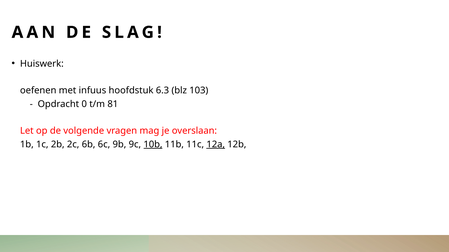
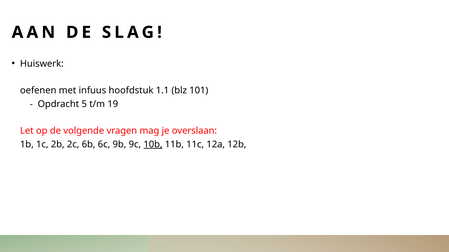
6.3: 6.3 -> 1.1 (162, 91)
103: 103 -> 101 (199, 91)
0: 0 -> 5 (84, 104)
81: 81 -> 19 (113, 104)
12a underline: present -> none (216, 145)
